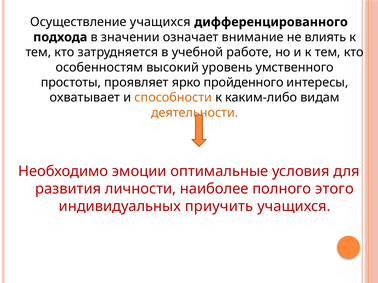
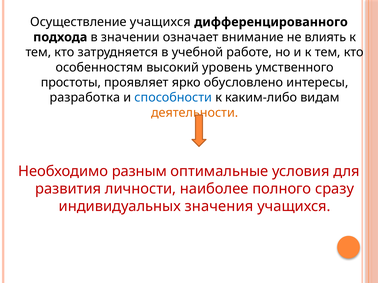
пройденного: пройденного -> обусловлено (244, 83)
охватывает: охватывает -> разработка (85, 98)
способности colour: orange -> blue (173, 98)
эмоции: эмоции -> разным (139, 172)
этого: этого -> сразу (335, 189)
приучить: приучить -> значения (219, 207)
